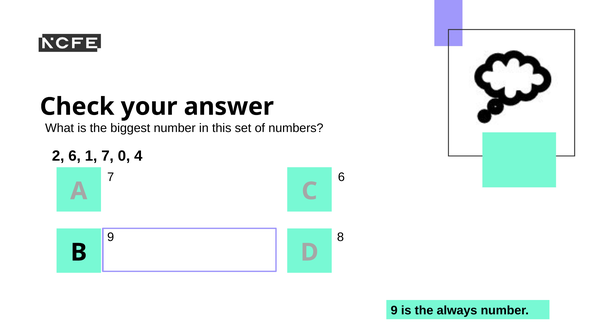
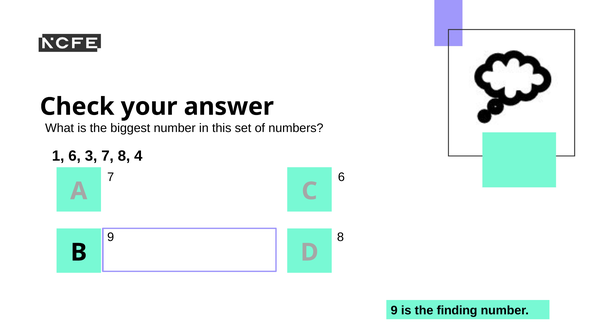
2: 2 -> 1 (58, 156)
1: 1 -> 3 (91, 156)
7 0: 0 -> 8 (124, 156)
always: always -> finding (457, 311)
